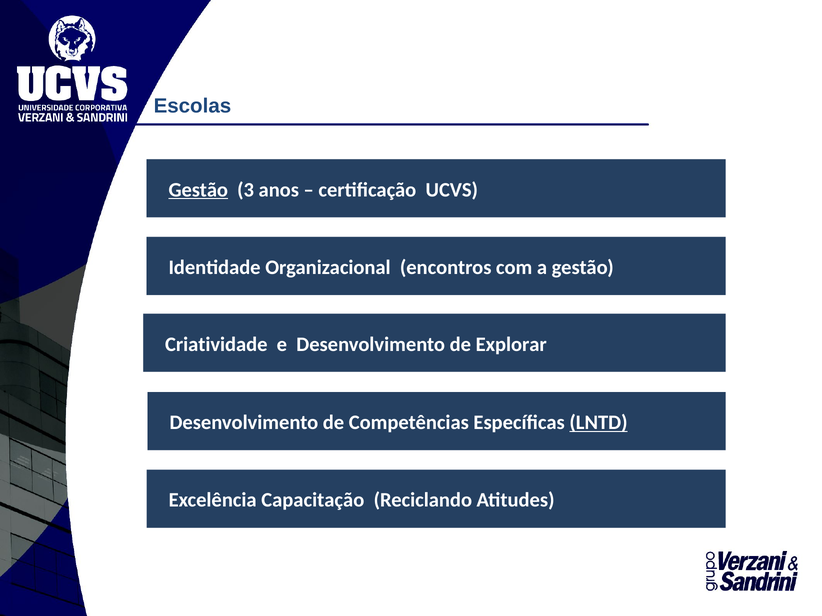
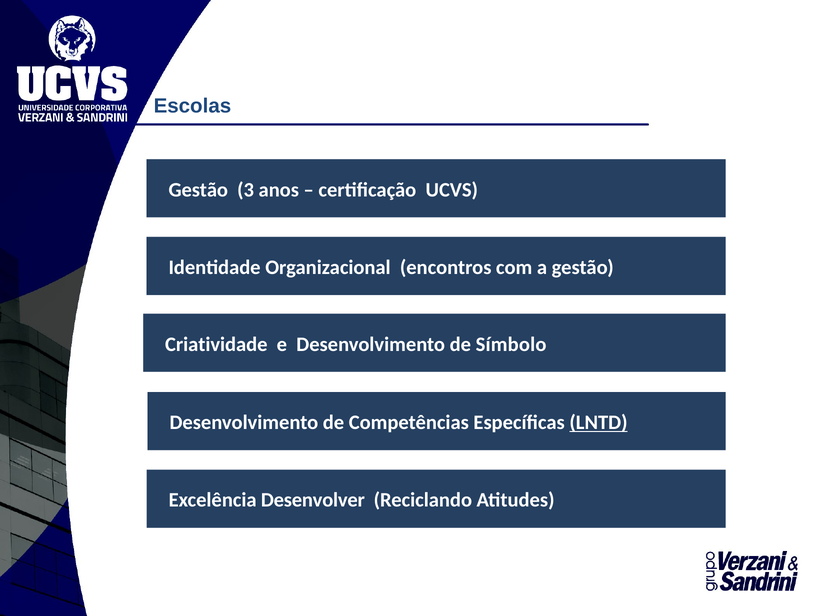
Gestão underline: present -> none (198, 190)
Explorar: Explorar -> Símbolo (511, 345)
Capacitação: Capacitação -> Desenvolver (313, 501)
